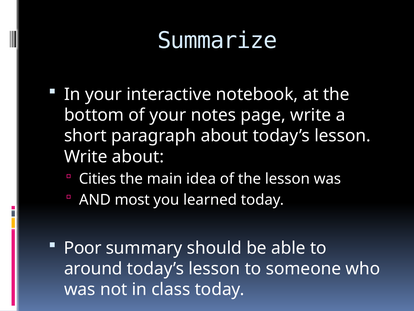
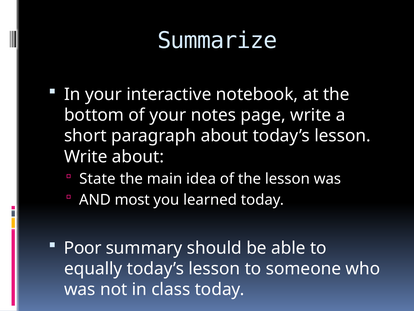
Cities: Cities -> State (97, 179)
around: around -> equally (93, 268)
